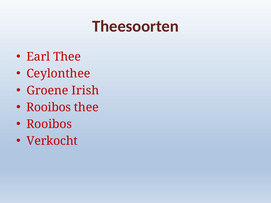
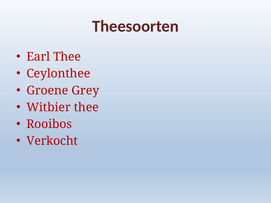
Irish: Irish -> Grey (85, 91)
Rooibos: Rooibos -> Witbier (49, 107)
